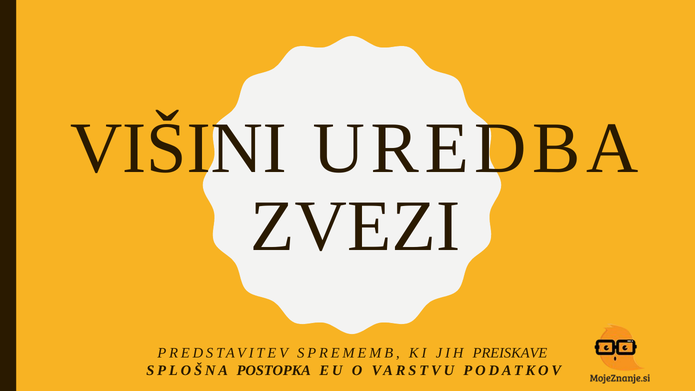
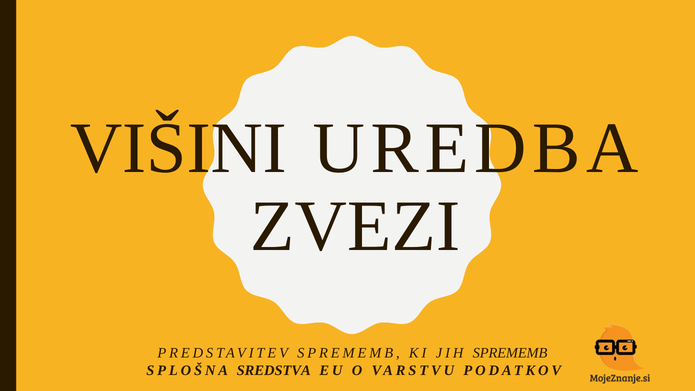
JIH PREISKAVE: PREISKAVE -> SPREMEMB (510, 353)
POSTOPKA: POSTOPKA -> SREDSTVA (274, 371)
